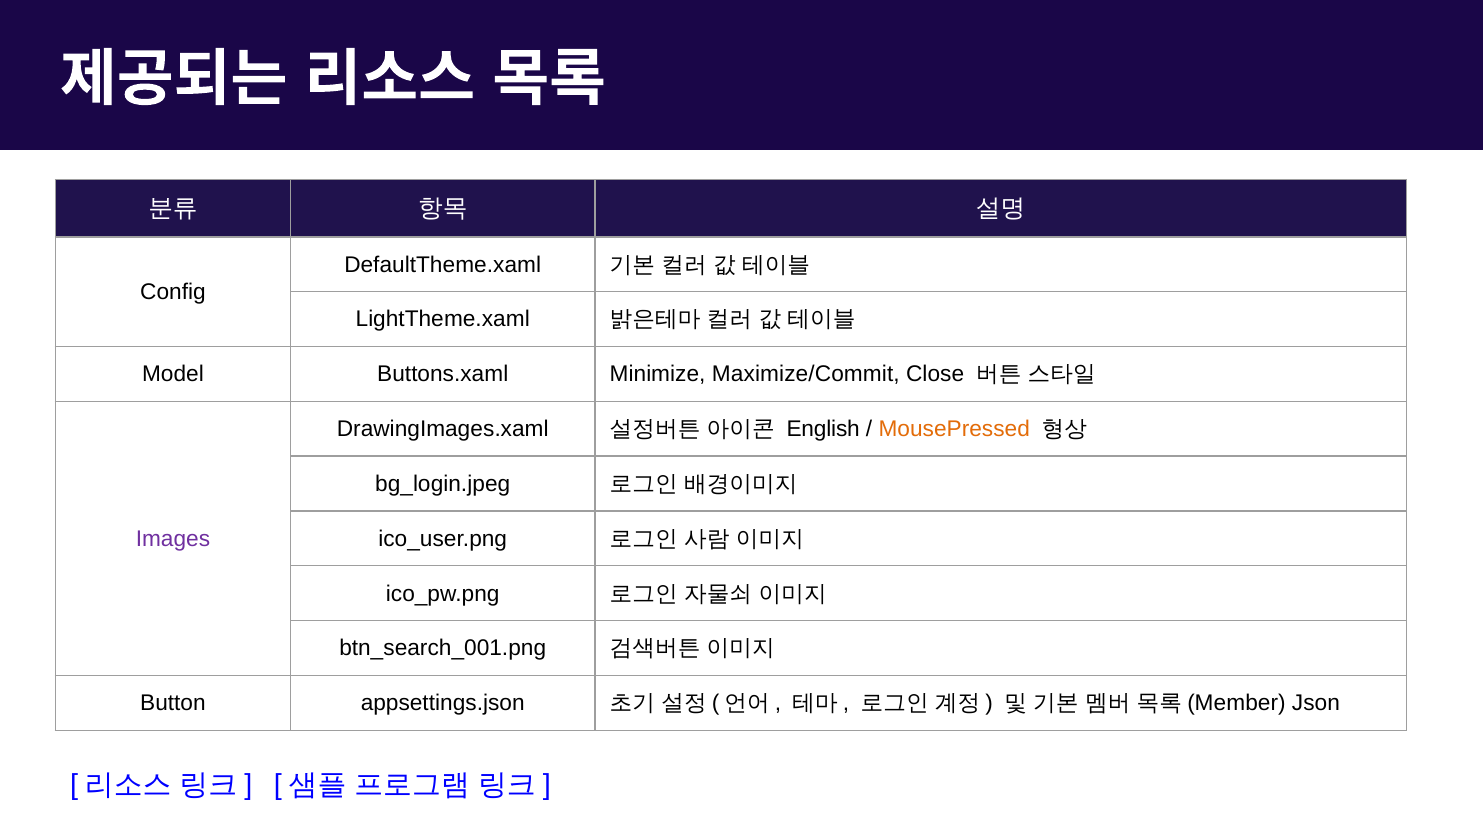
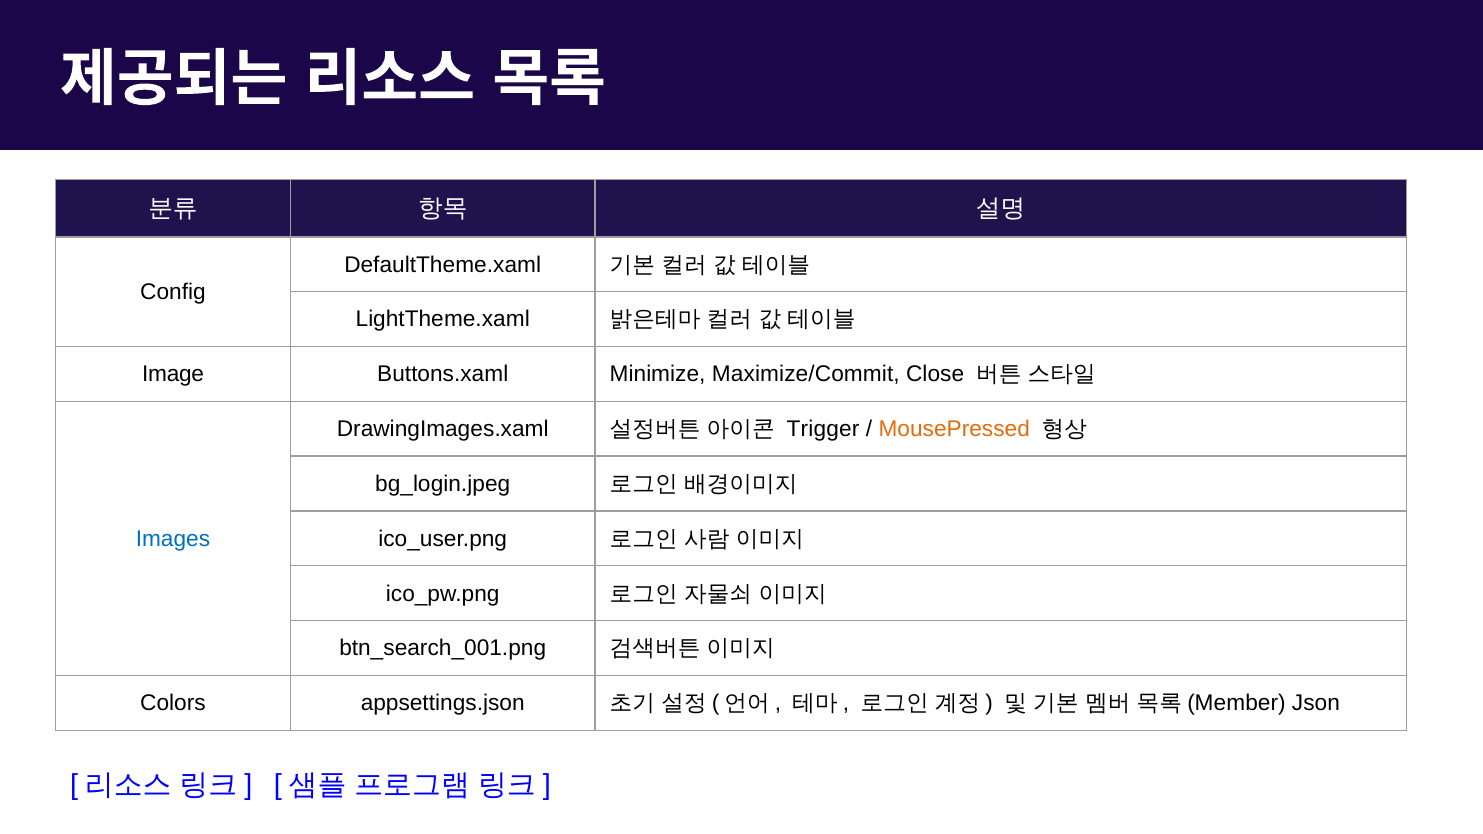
Model: Model -> Image (173, 374)
English: English -> Trigger (823, 429)
Images colour: purple -> blue (173, 539)
Button: Button -> Colors (173, 703)
